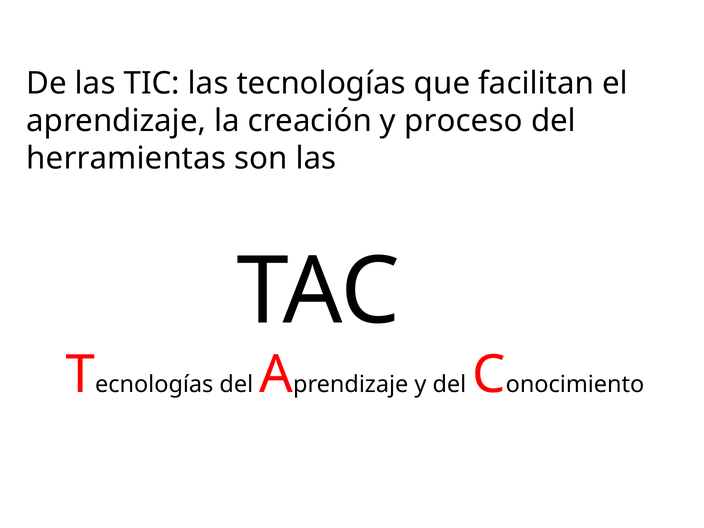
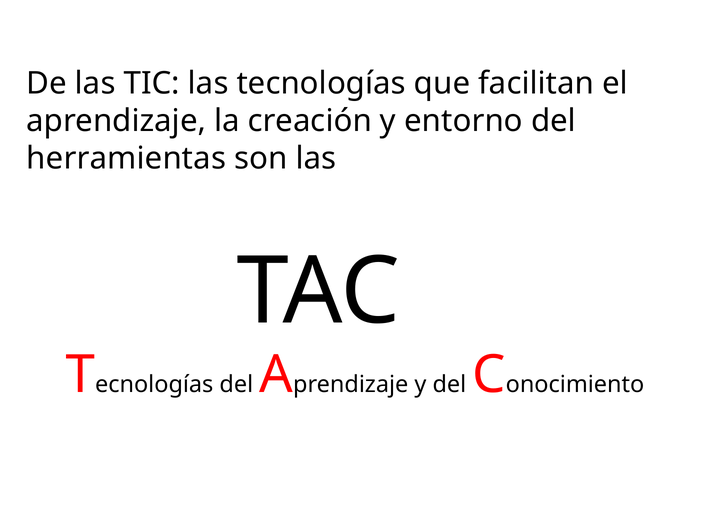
proceso: proceso -> entorno (463, 121)
